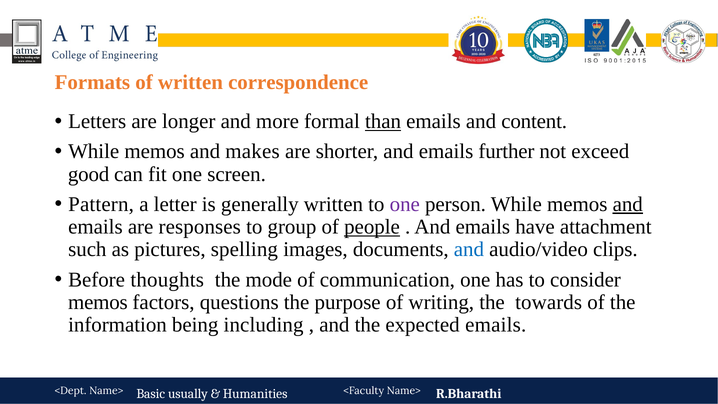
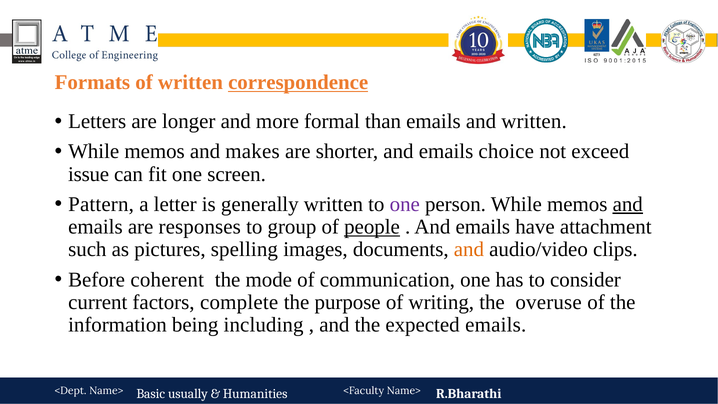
correspondence underline: none -> present (298, 83)
than underline: present -> none (383, 121)
and content: content -> written (534, 121)
further: further -> choice (506, 151)
good: good -> issue (89, 174)
and colour: blue -> orange (469, 249)
thoughts: thoughts -> coherent (167, 280)
memos: memos -> current (98, 302)
questions: questions -> complete (239, 302)
towards: towards -> overuse (549, 302)
